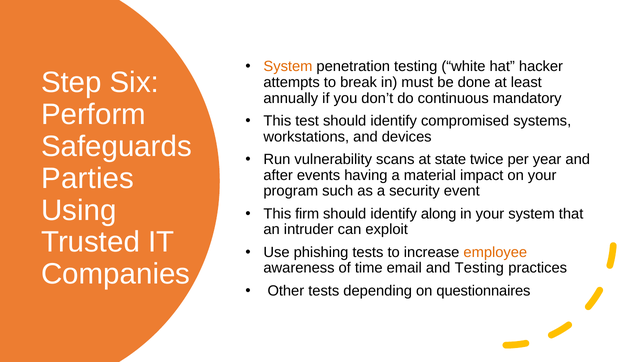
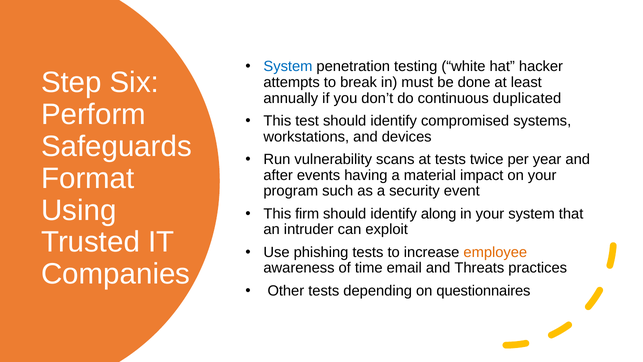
System colour: orange -> blue (288, 66)
mandatory: mandatory -> duplicated (527, 98)
at state: state -> tests (450, 159)
Parties: Parties -> Format (88, 178)
and Testing: Testing -> Threats (479, 268)
